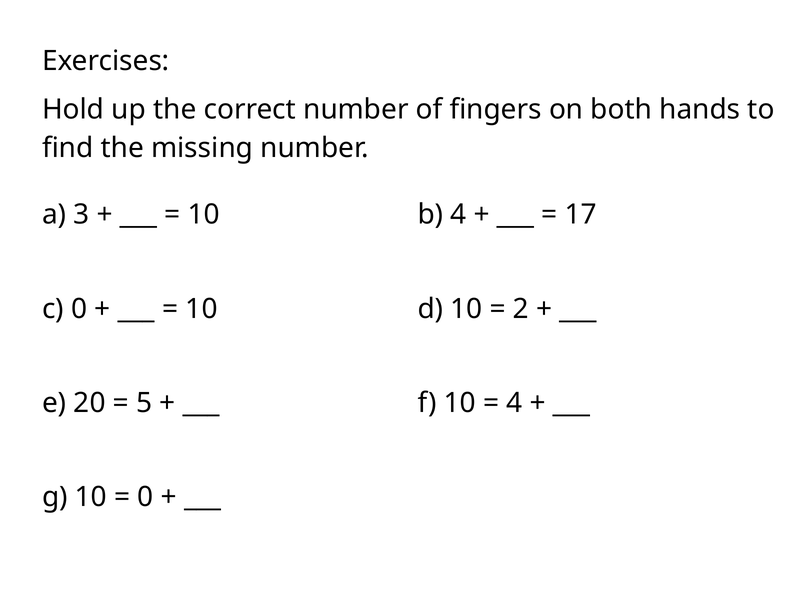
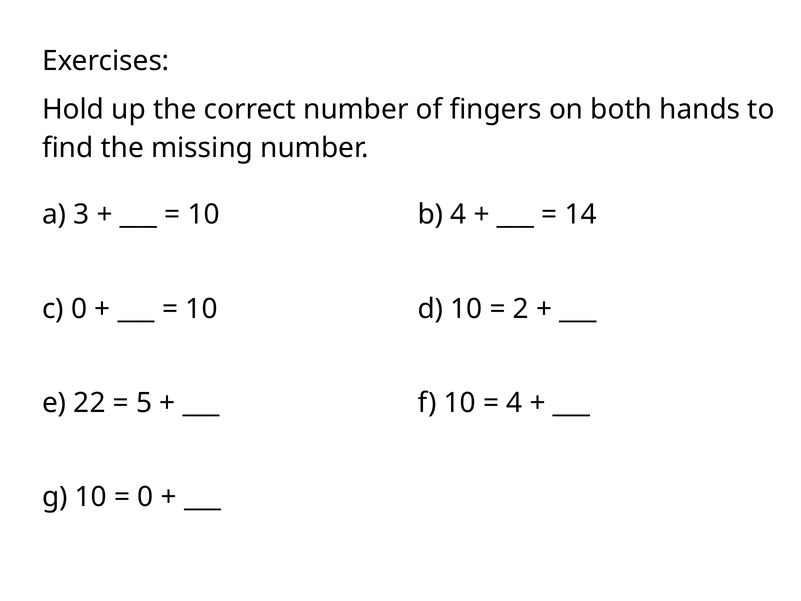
17: 17 -> 14 (581, 215)
20: 20 -> 22 (90, 403)
